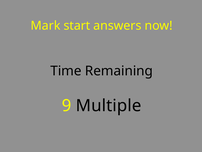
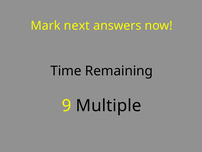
start: start -> next (77, 26)
